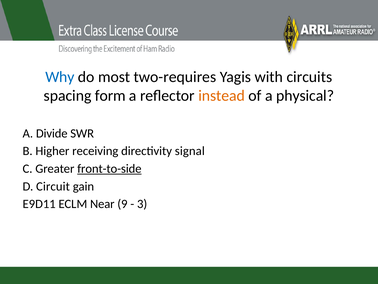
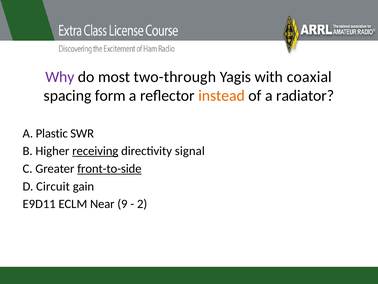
Why colour: blue -> purple (60, 77)
two-requires: two-requires -> two-through (175, 77)
circuits: circuits -> coaxial (309, 77)
physical: physical -> radiator (305, 96)
Divide: Divide -> Plastic (52, 133)
receiving underline: none -> present (95, 151)
3: 3 -> 2 (142, 204)
